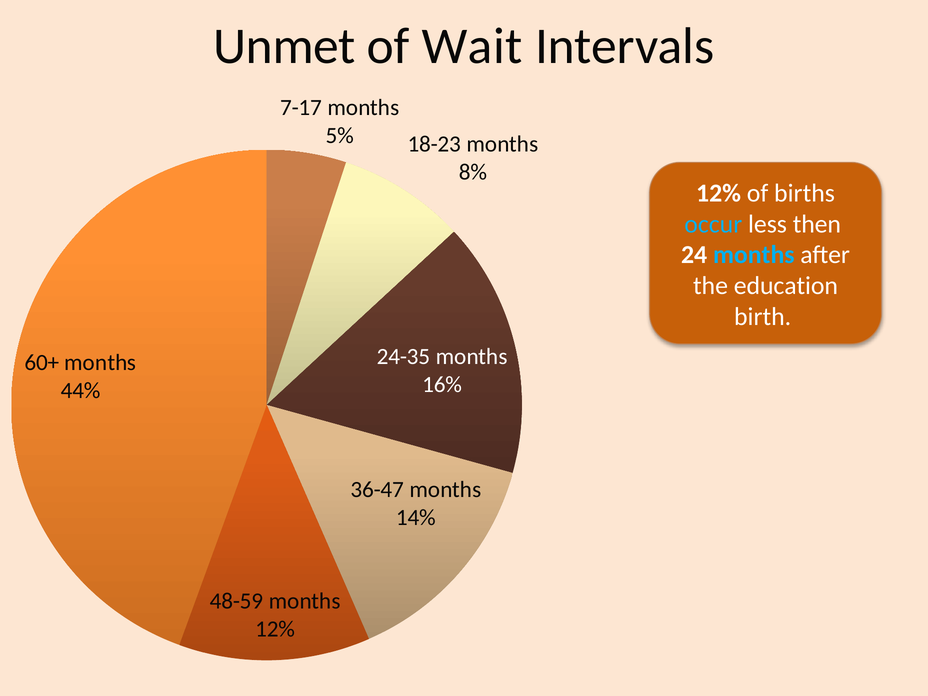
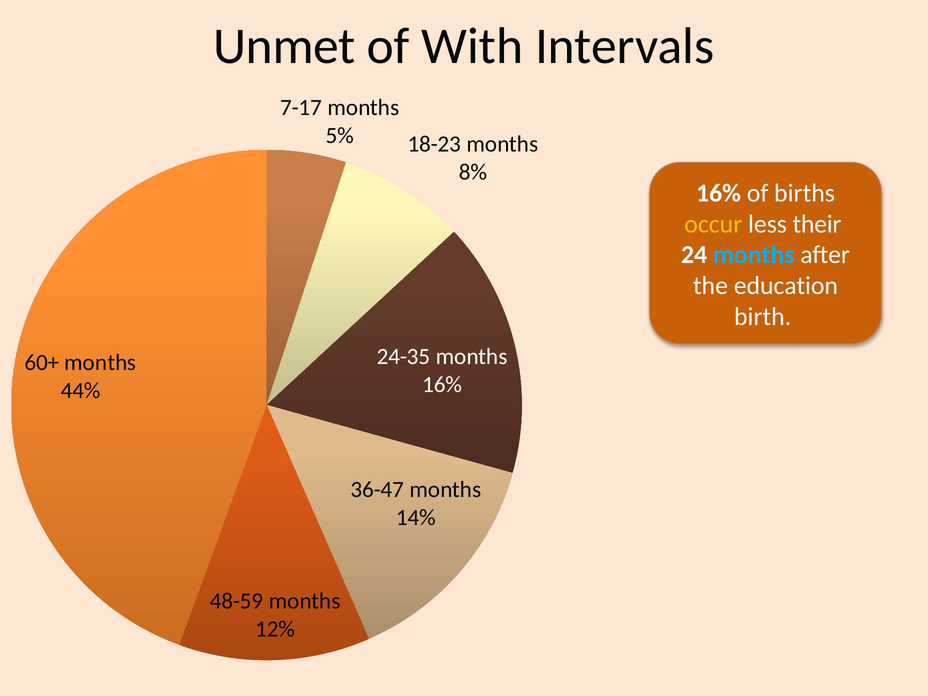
Wait: Wait -> With (472, 46)
12%: 12% -> 16% (719, 193)
occur colour: light blue -> yellow (713, 224)
then: then -> their (817, 224)
